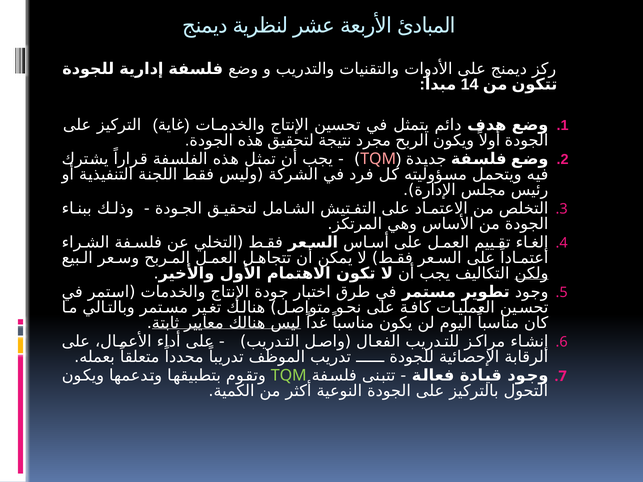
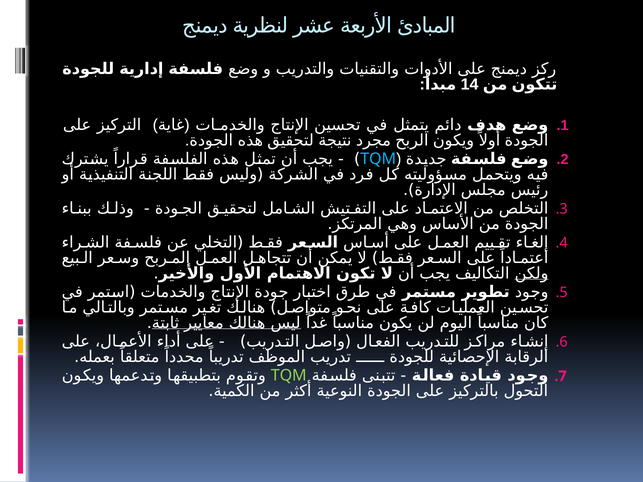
TQM colour: pink -> light blue (378, 159)
